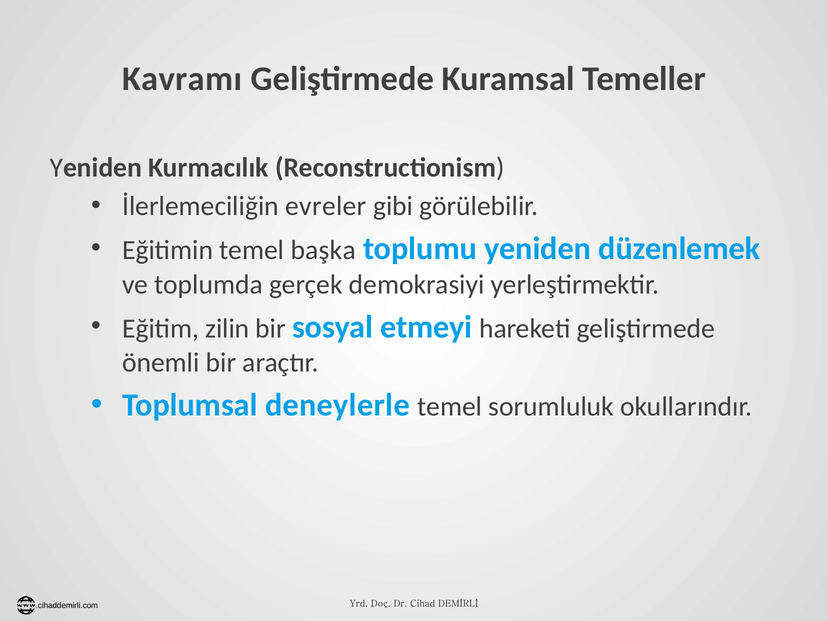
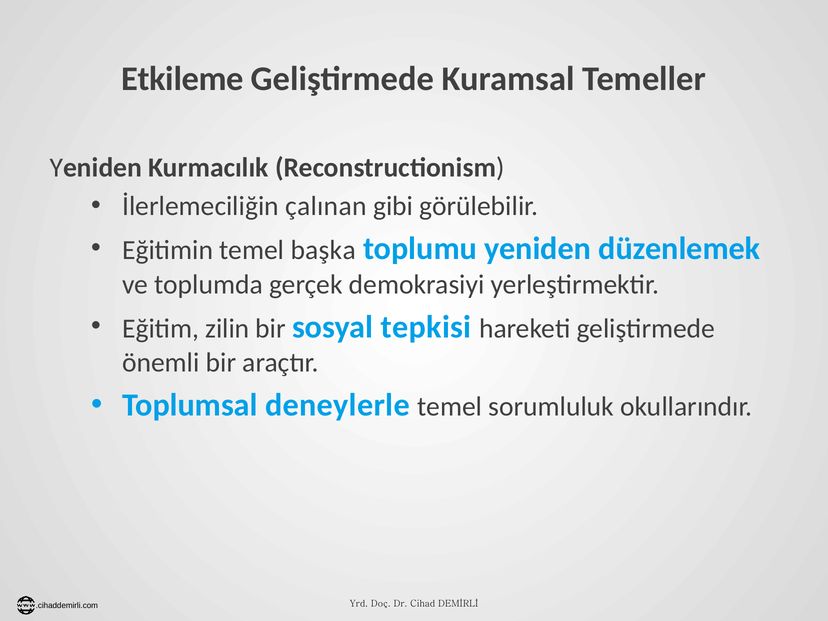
Kavramı: Kavramı -> Etkileme (182, 79)
evreler: evreler -> çalınan (326, 206)
etmeyi: etmeyi -> tepkisi (426, 327)
